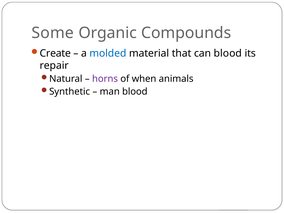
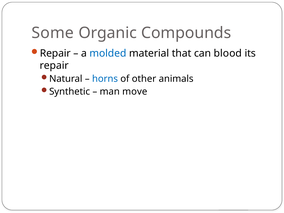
Create: Create -> Repair (55, 53)
horns colour: purple -> blue (105, 79)
when: when -> other (144, 79)
man blood: blood -> move (135, 92)
